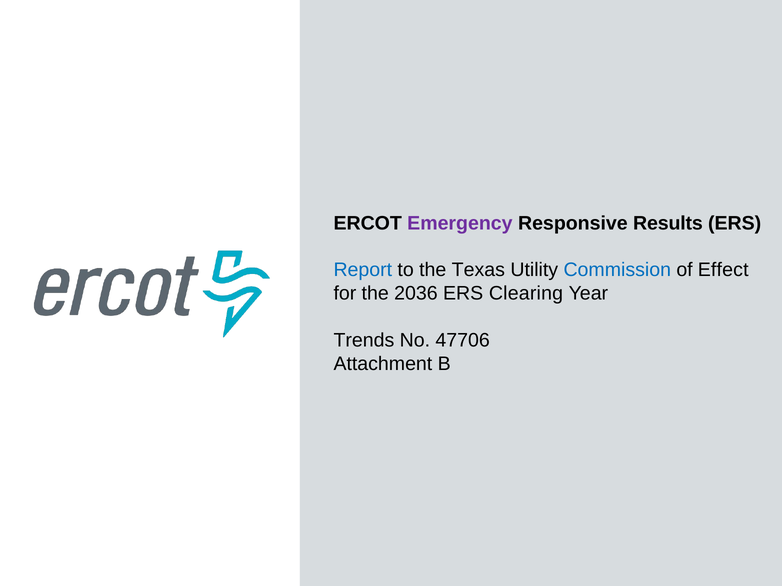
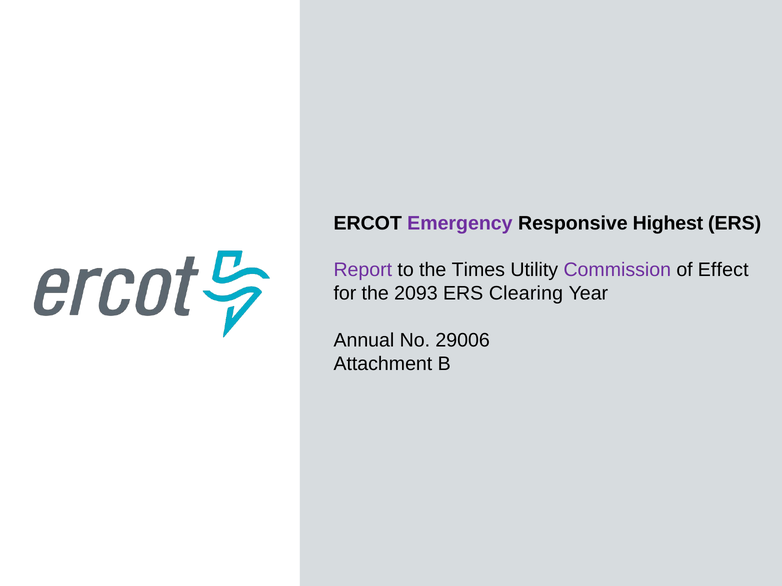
Results: Results -> Highest (668, 223)
Report colour: blue -> purple (363, 270)
Texas: Texas -> Times (478, 270)
Commission colour: blue -> purple (617, 270)
2036: 2036 -> 2093 (416, 294)
Trends: Trends -> Annual (364, 341)
47706: 47706 -> 29006 (463, 341)
